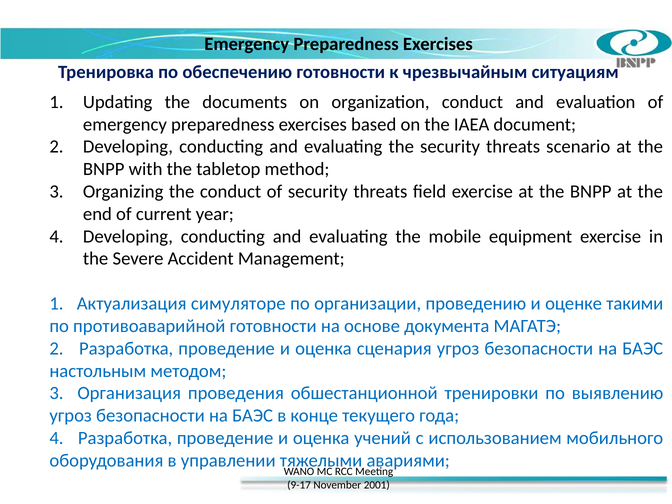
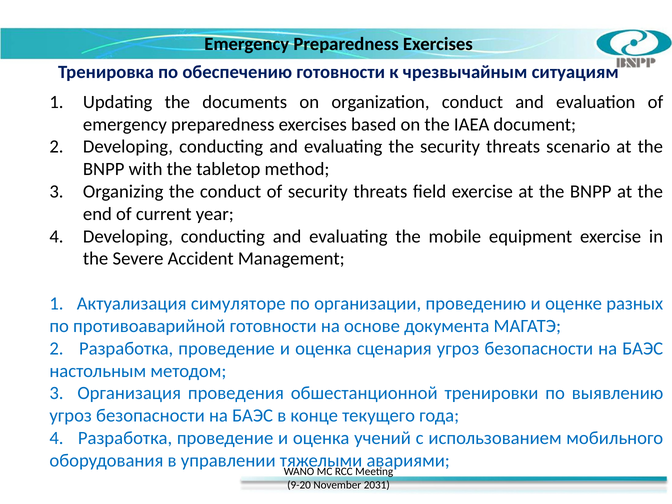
такими: такими -> разных (635, 304)
9-17: 9-17 -> 9-20 (299, 485)
2001: 2001 -> 2031 (377, 485)
